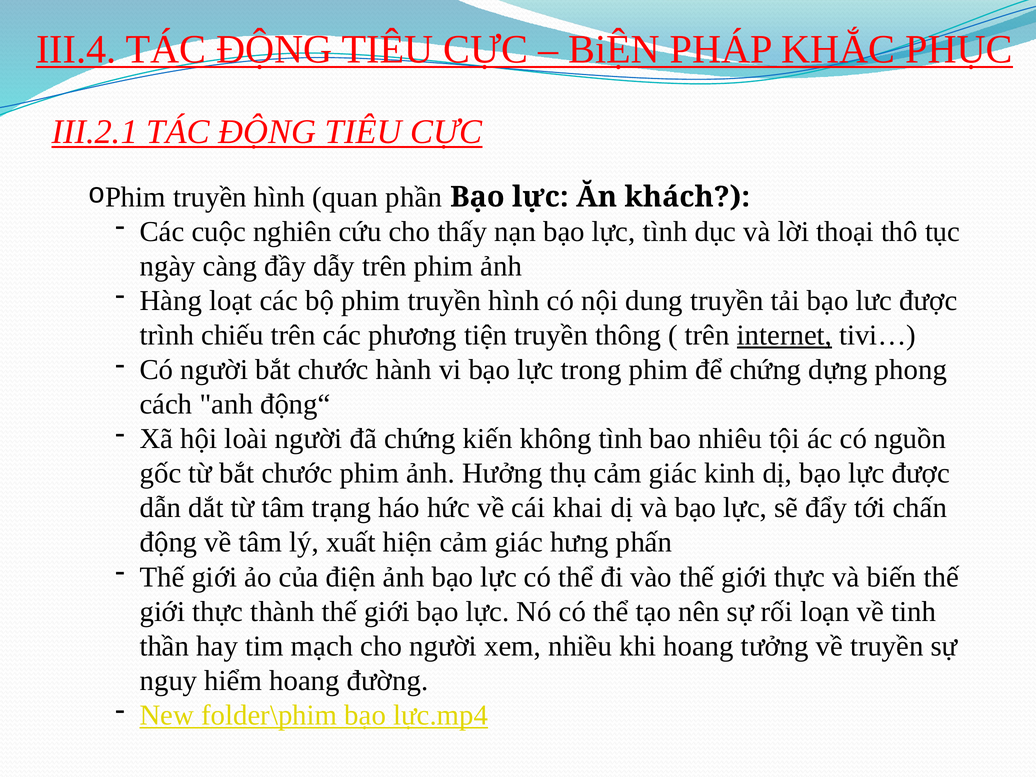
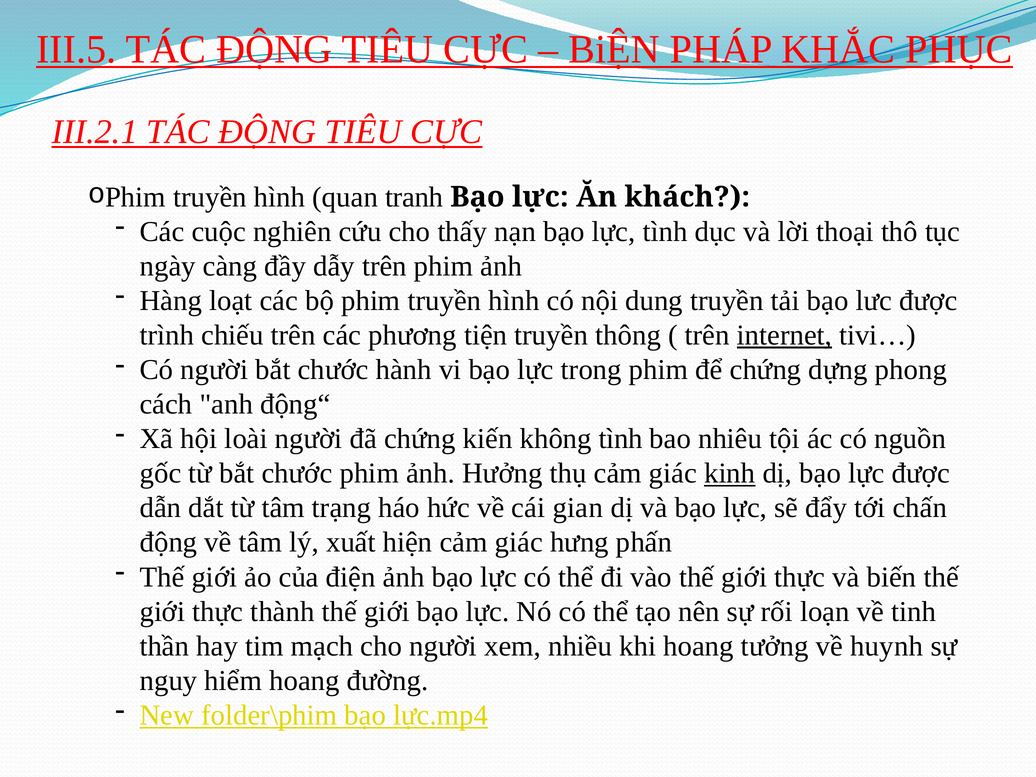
III.4: III.4 -> III.5 (76, 49)
phần: phần -> tranh (414, 197)
kinh underline: none -> present (730, 473)
khai: khai -> gian (578, 508)
về truyền: truyền -> huynh (887, 646)
